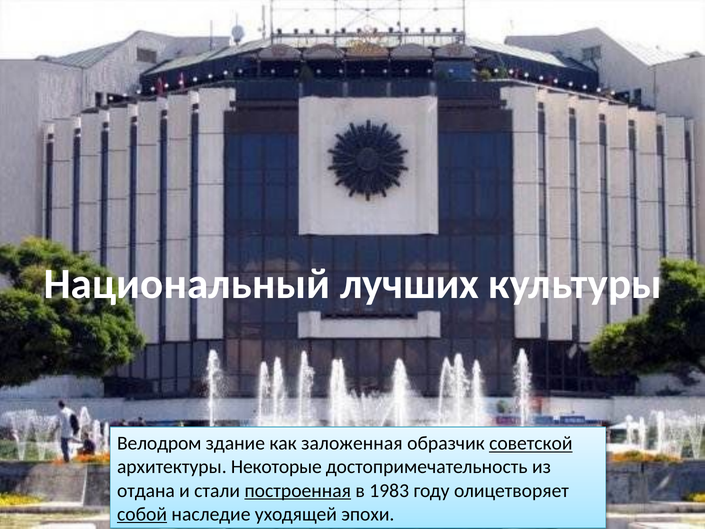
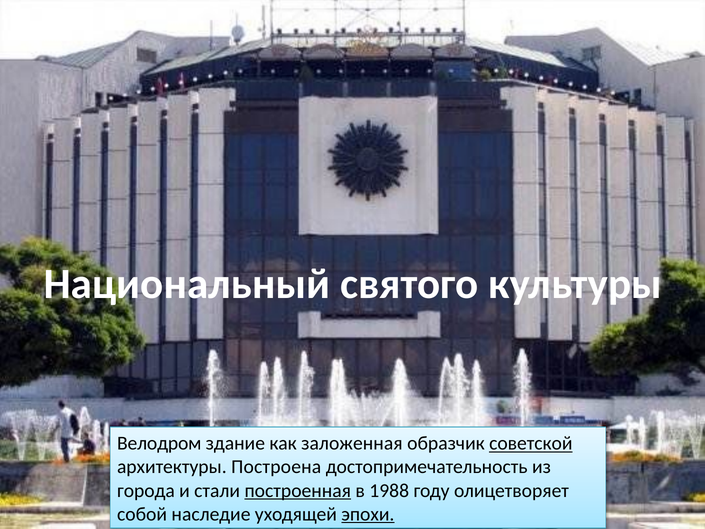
лучших: лучших -> святого (409, 284)
Некоторые: Некоторые -> Построена (276, 467)
отдана: отдана -> города (146, 490)
1983: 1983 -> 1988 (389, 490)
собой underline: present -> none (142, 514)
эпохи underline: none -> present (368, 514)
